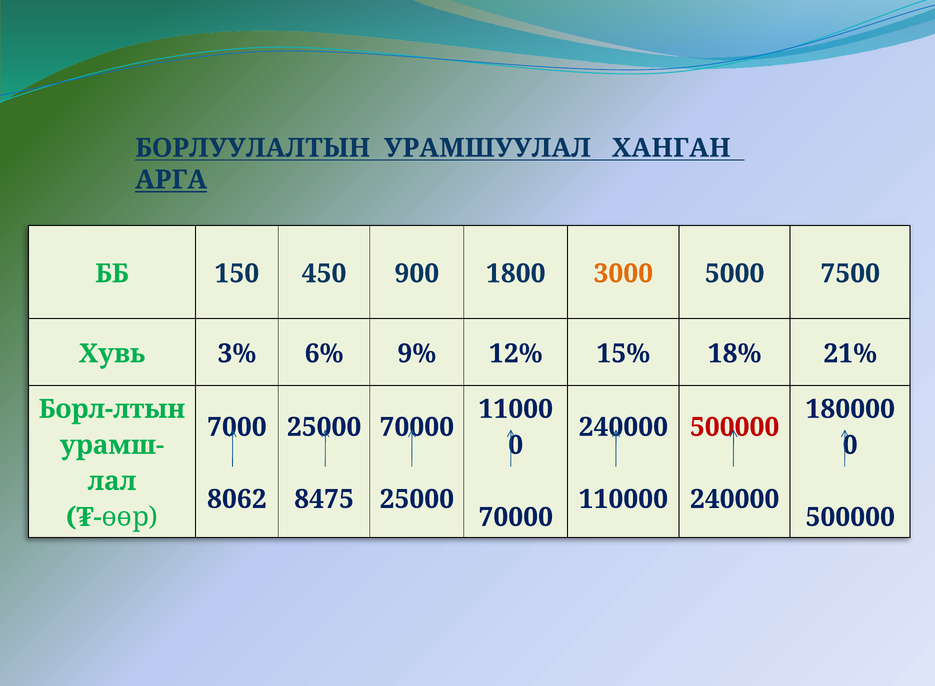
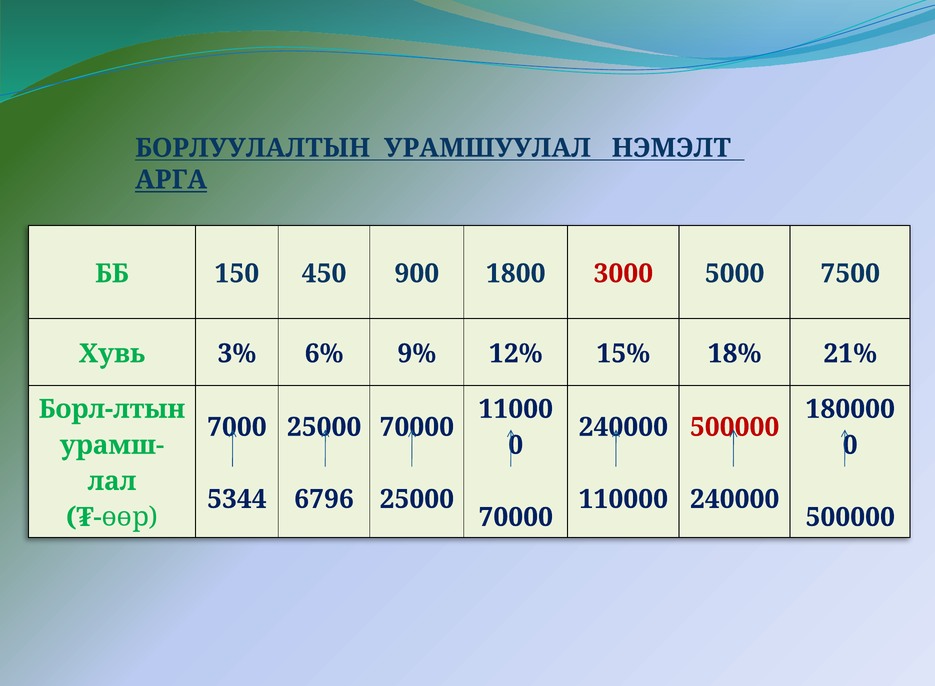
ХАНГАН: ХАНГАН -> НЭМЭЛТ (671, 148)
3000 colour: orange -> red (623, 273)
8062: 8062 -> 5344 (237, 499)
8475: 8475 -> 6796 (324, 499)
